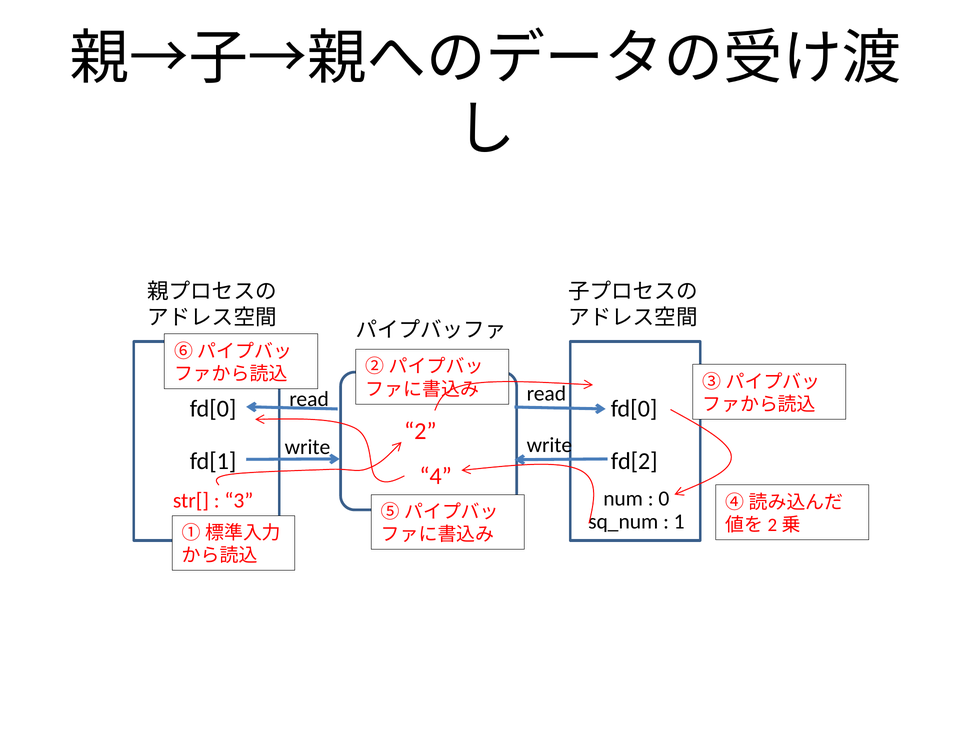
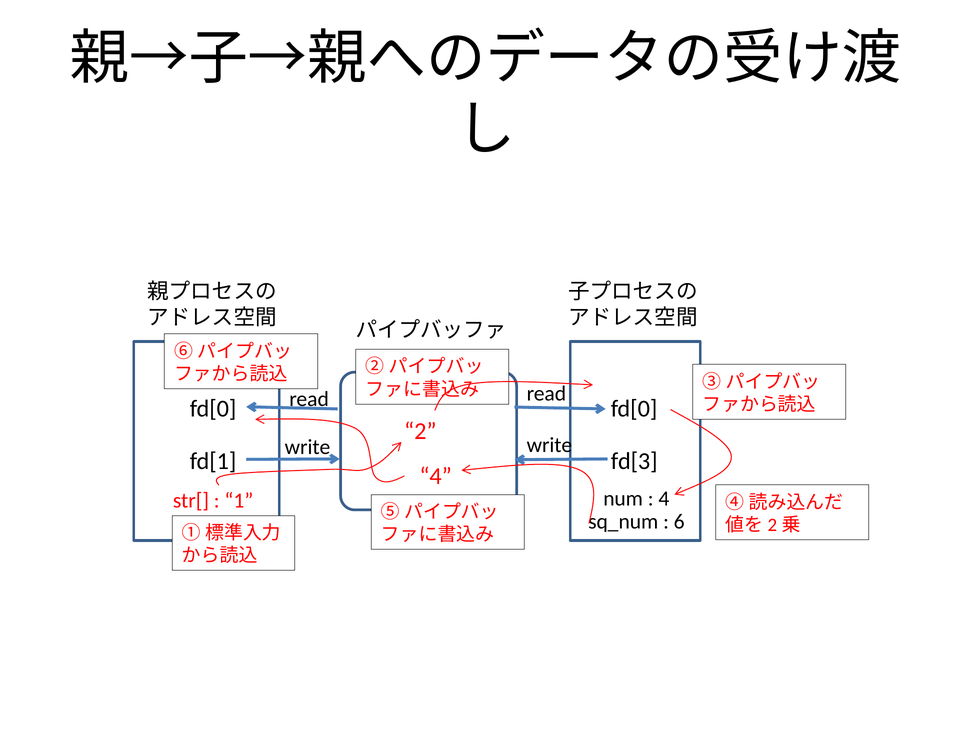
fd[2: fd[2 -> fd[3 (634, 461)
0: 0 -> 4 (664, 499)
3: 3 -> 1 (239, 501)
1: 1 -> 6 (679, 522)
